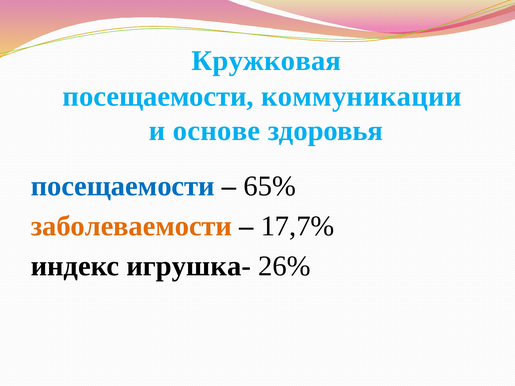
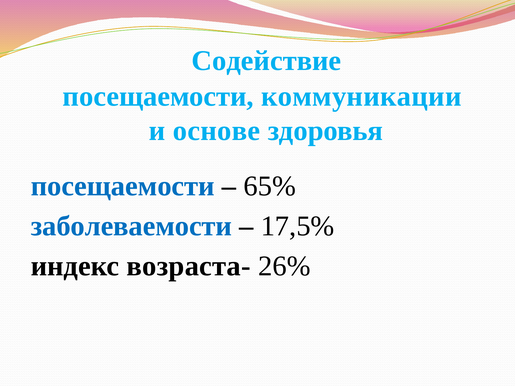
Кружковая: Кружковая -> Содействие (266, 61)
заболеваемости colour: orange -> blue (131, 226)
17,7%: 17,7% -> 17,5% (298, 226)
игрушка-: игрушка- -> возраста- (189, 266)
